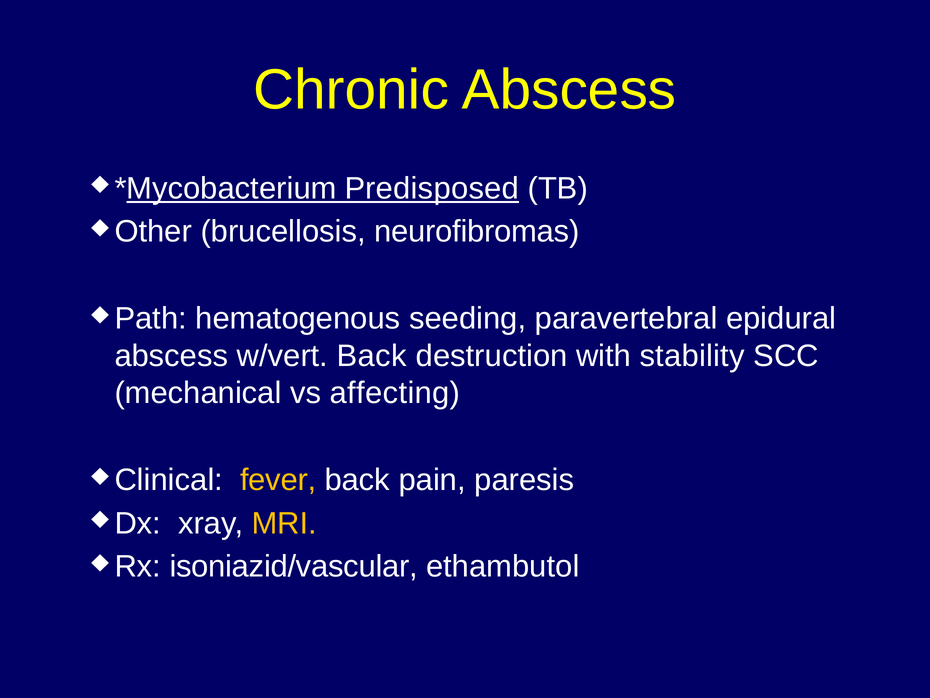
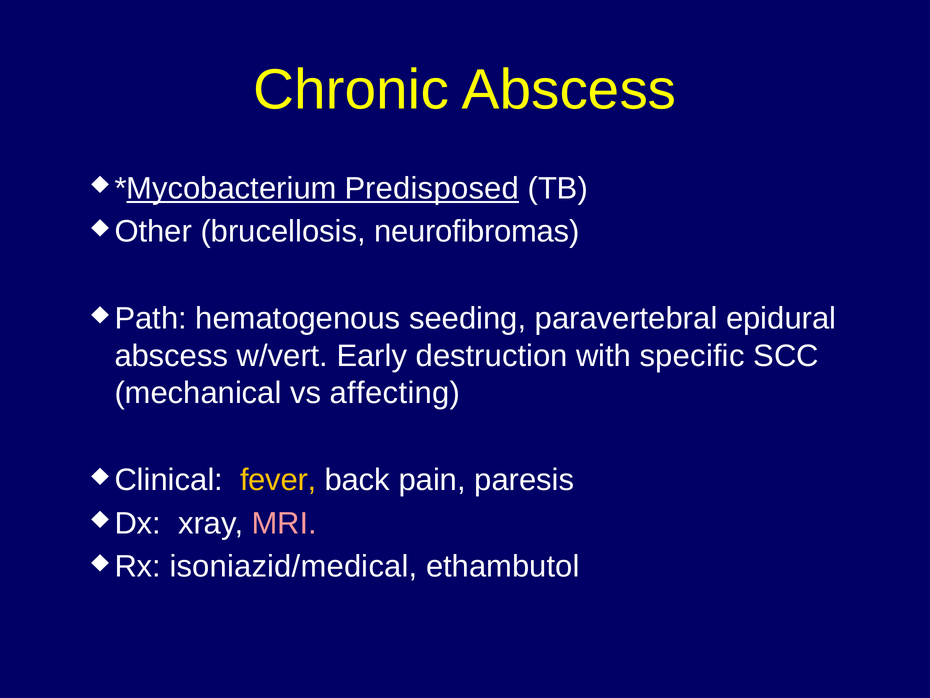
w/vert Back: Back -> Early (372, 356)
stability: stability -> specific (692, 356)
MRI colour: yellow -> pink (284, 523)
isoniazid/vascular: isoniazid/vascular -> isoniazid/medical (293, 566)
